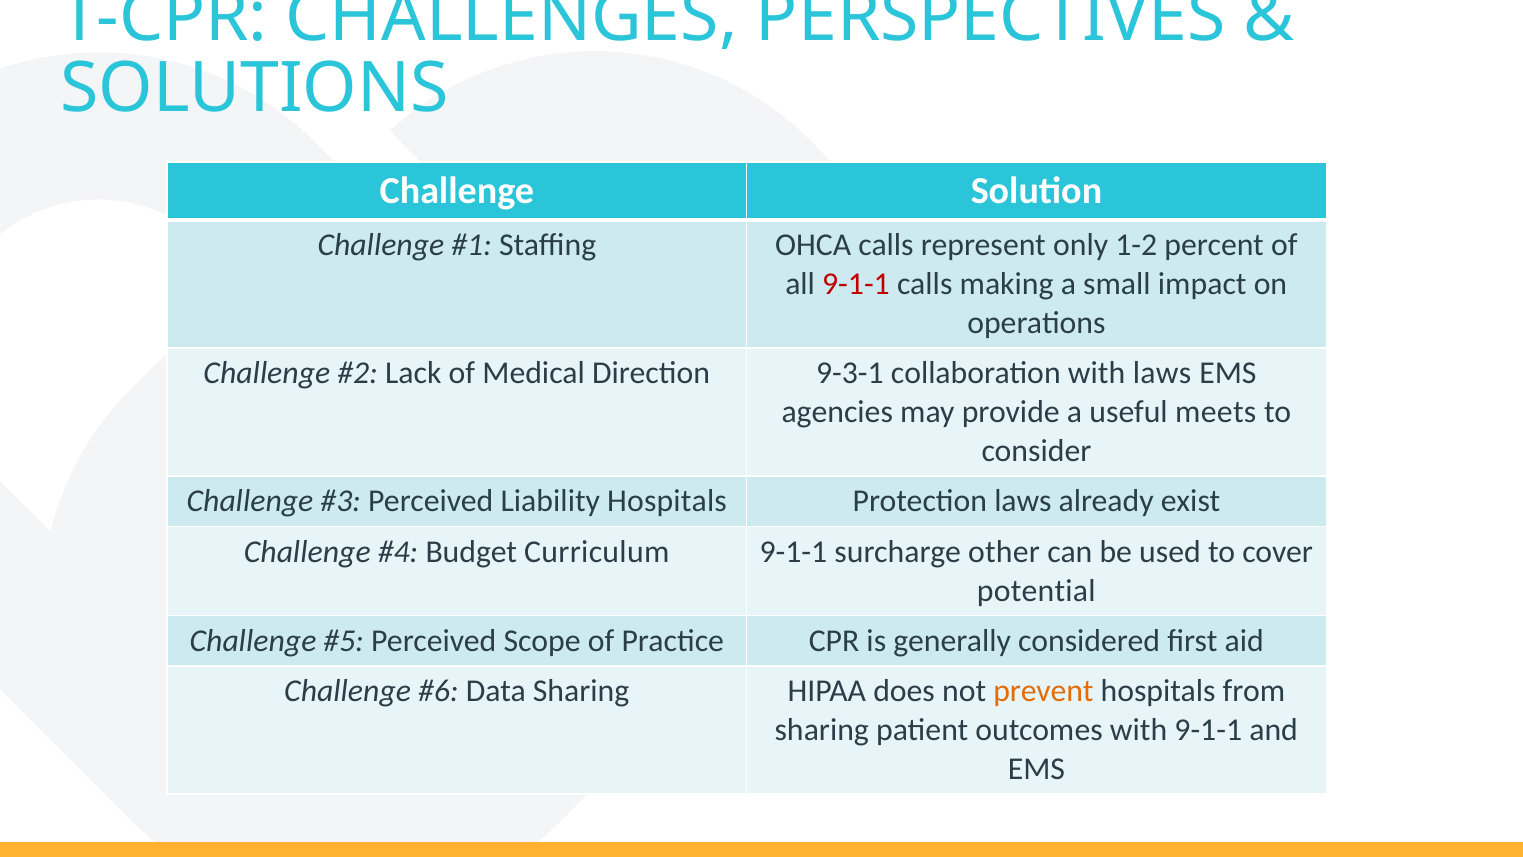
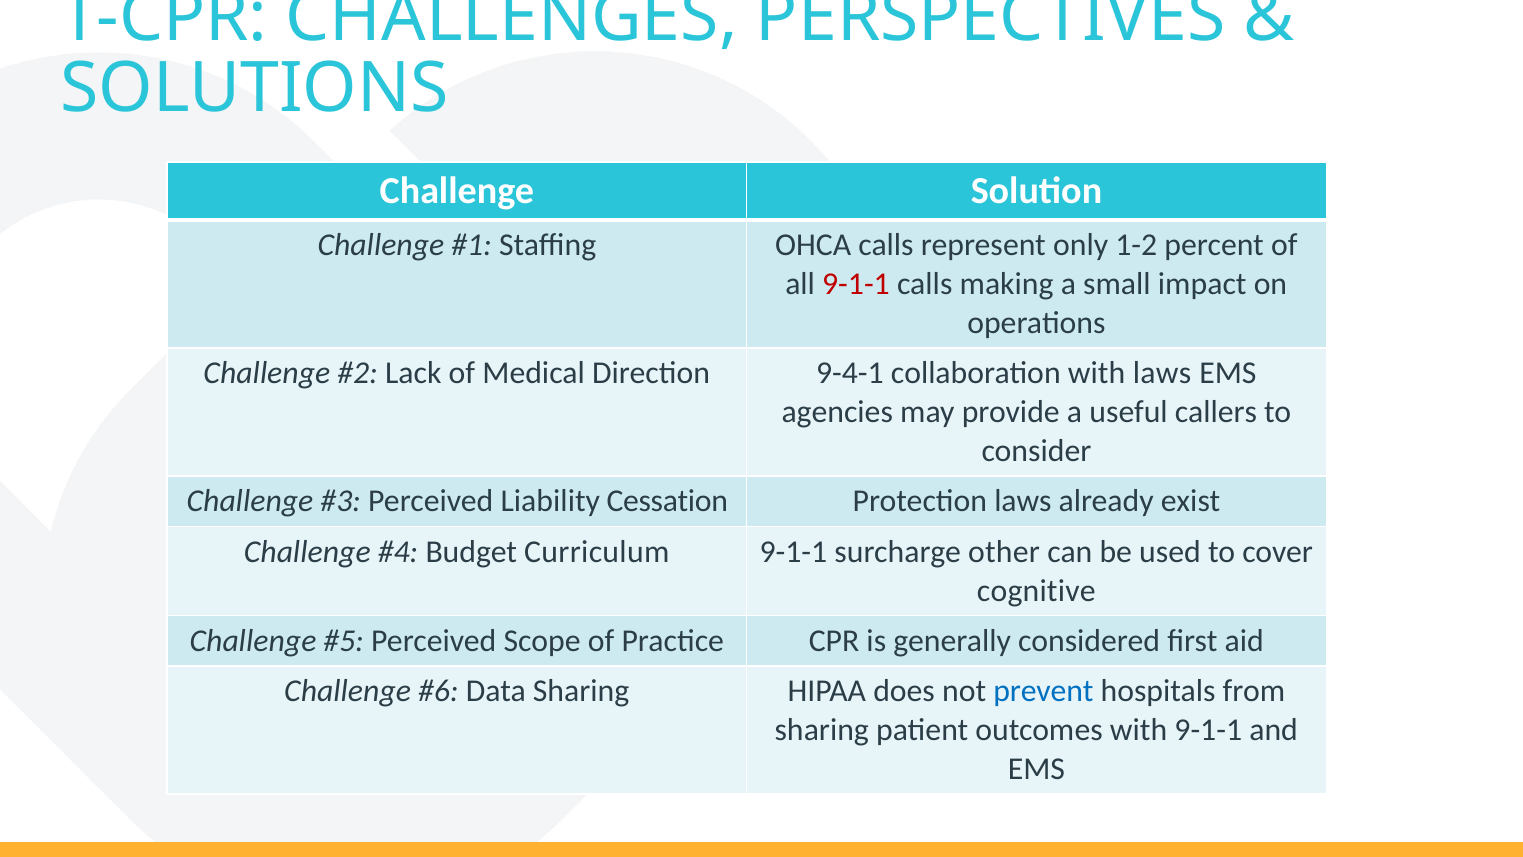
9-3-1: 9-3-1 -> 9-4-1 (850, 373)
meets: meets -> callers (1216, 412)
Liability Hospitals: Hospitals -> Cessation (667, 501)
potential: potential -> cognitive (1036, 590)
prevent colour: orange -> blue (1043, 691)
